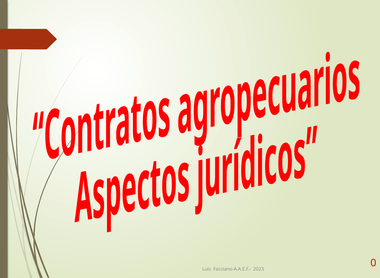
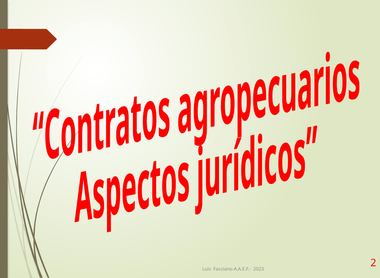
0: 0 -> 2 (373, 263)
